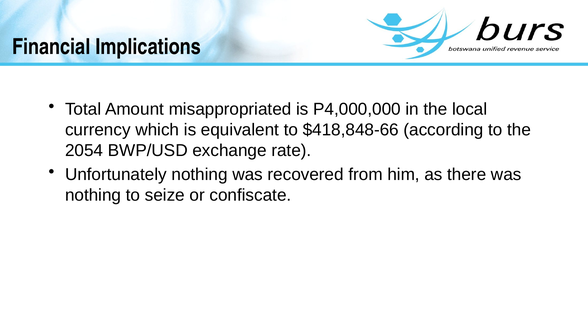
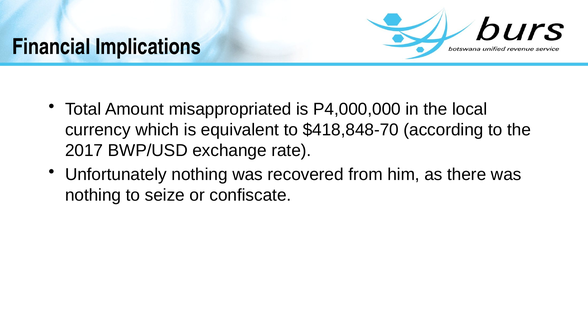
$418,848-66: $418,848-66 -> $418,848-70 (351, 130)
2054: 2054 -> 2017 (84, 150)
